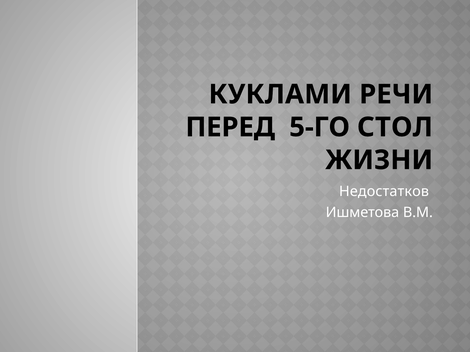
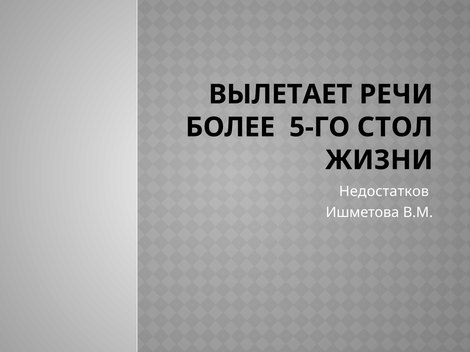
КУКЛАМИ: КУКЛАМИ -> ВЫЛЕТАЕТ (280, 94)
ПЕРЕД: ПЕРЕД -> БОЛЕЕ (230, 127)
